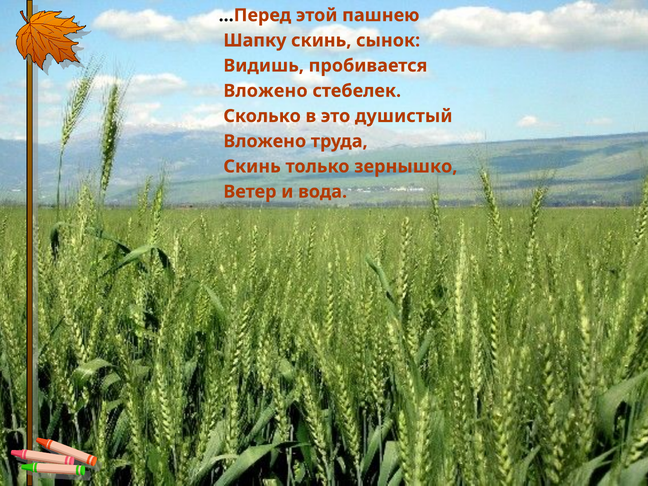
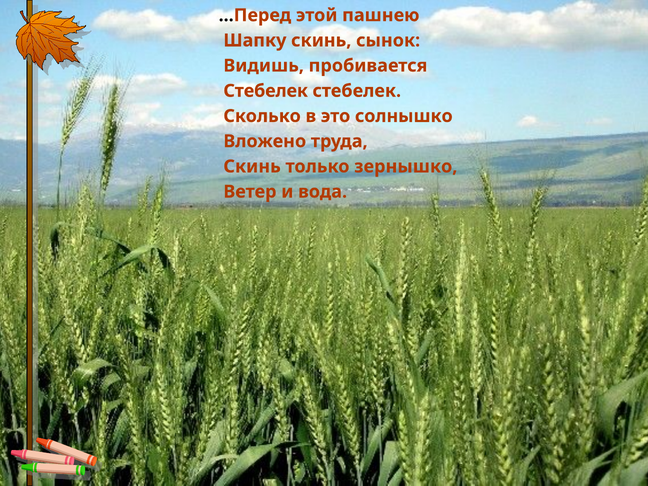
Вложено: Вложено -> Стебелек (266, 91)
душистый: душистый -> солнышко (404, 116)
